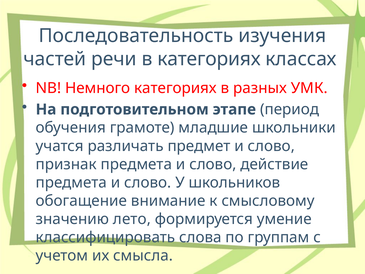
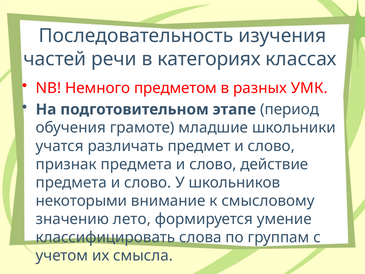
Немного категориях: категориях -> предметом (176, 88)
обогащение: обогащение -> некоторыми (81, 201)
